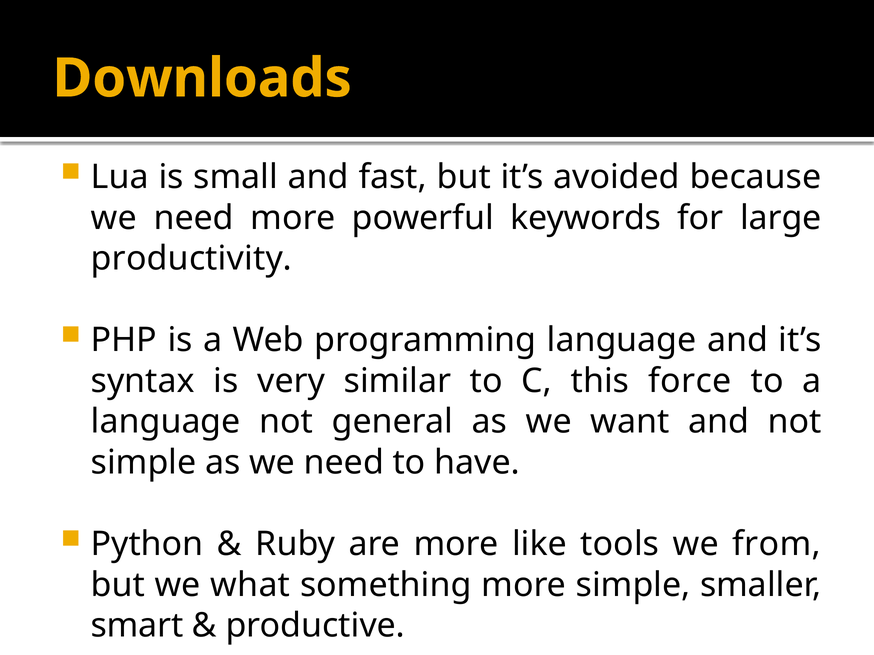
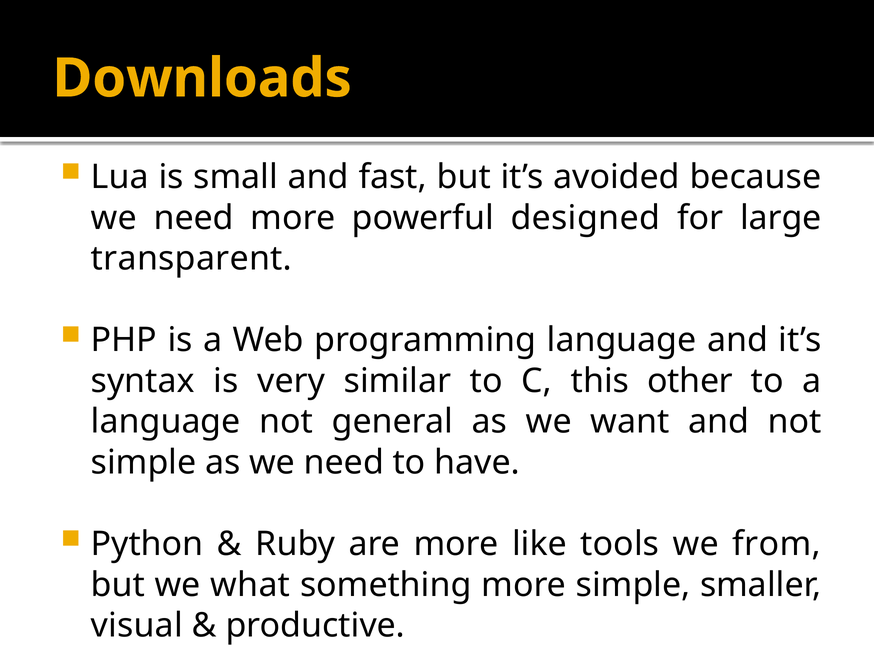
keywords: keywords -> designed (585, 218)
productivity: productivity -> transparent (191, 259)
force: force -> other (690, 381)
smart: smart -> visual (137, 626)
